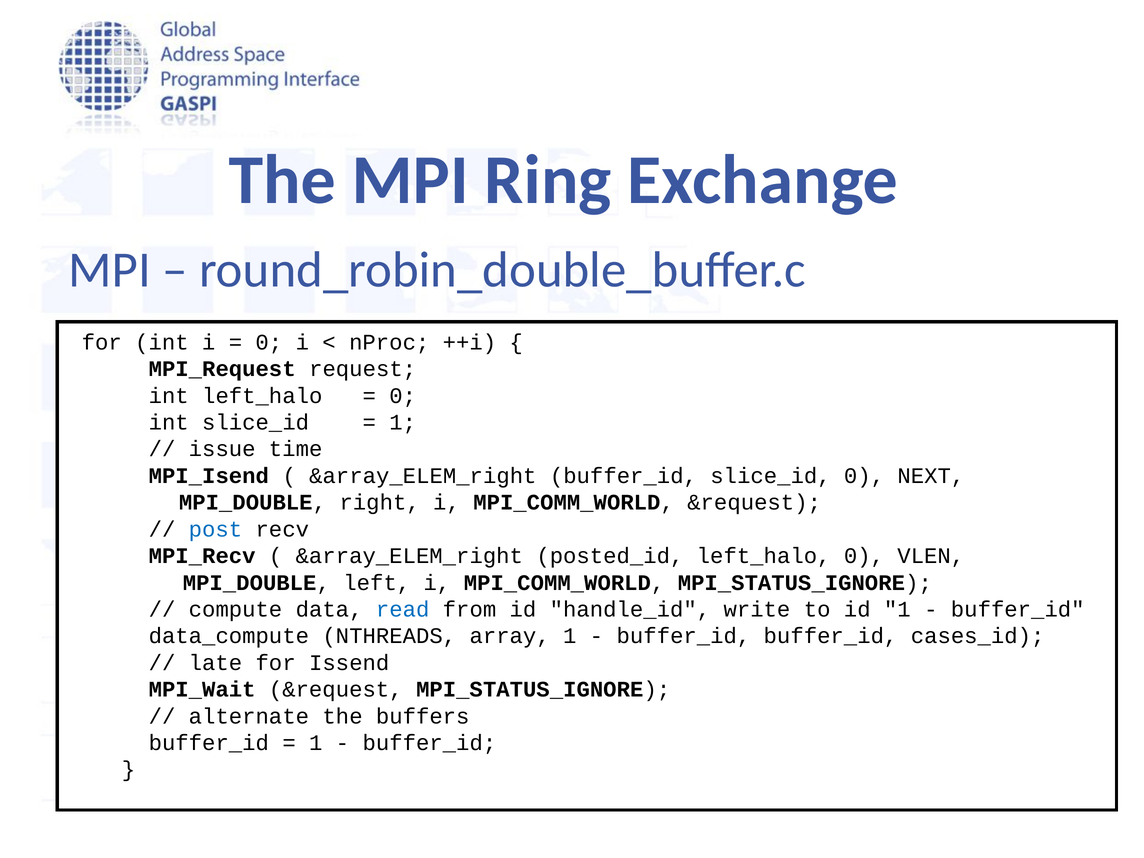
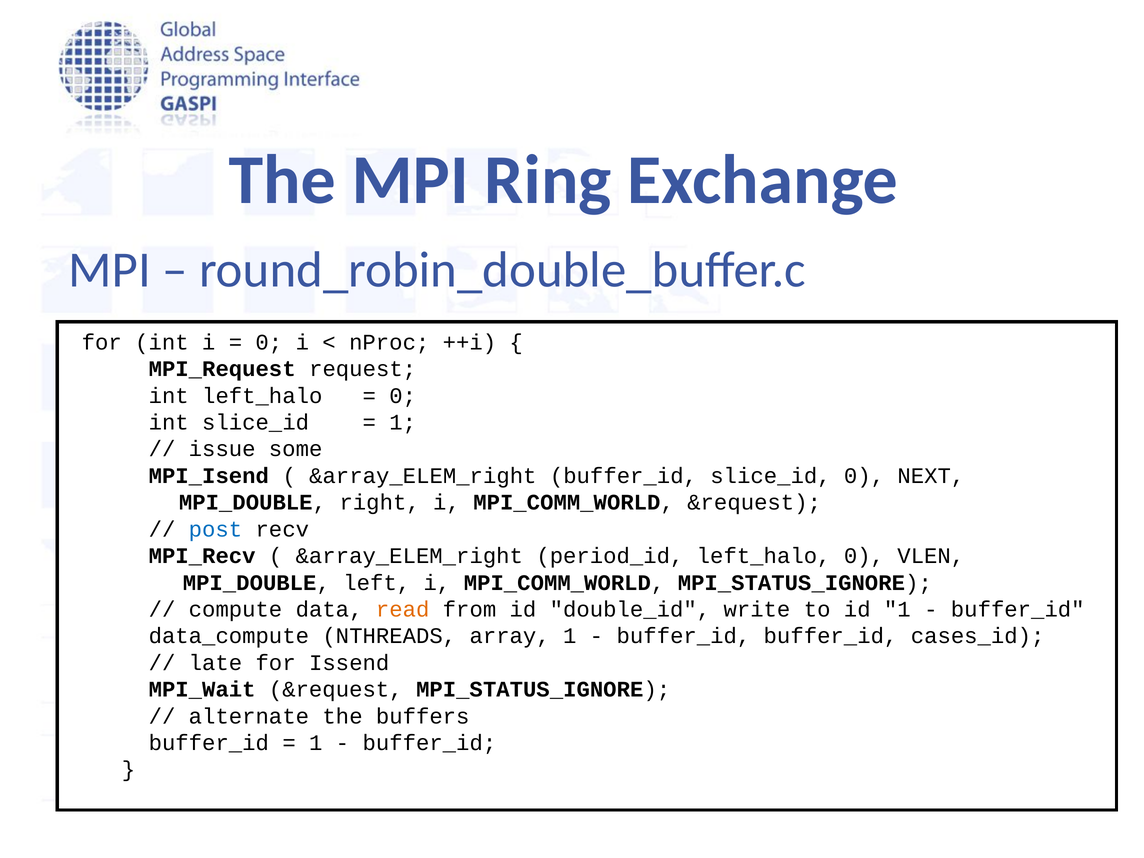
time: time -> some (296, 449)
posted_id: posted_id -> period_id (610, 556)
read colour: blue -> orange (403, 609)
handle_id: handle_id -> double_id (630, 609)
